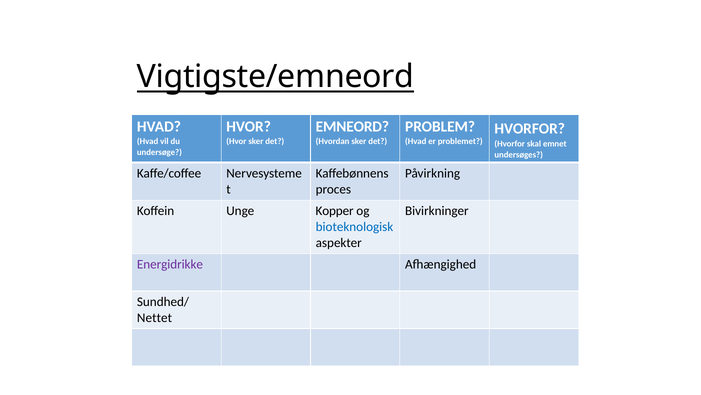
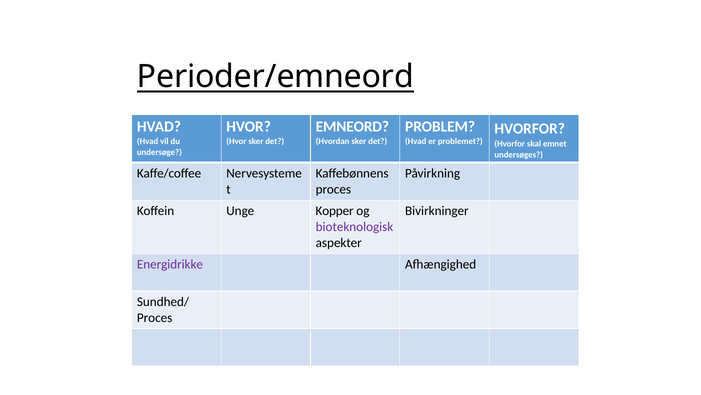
Vigtigste/emneord: Vigtigste/emneord -> Perioder/emneord (275, 77)
bioteknologisk colour: blue -> purple (355, 227)
Nettet: Nettet -> Proces (155, 317)
